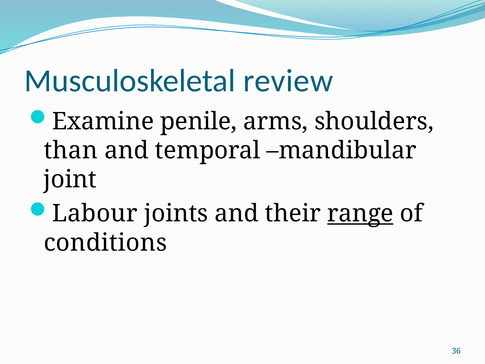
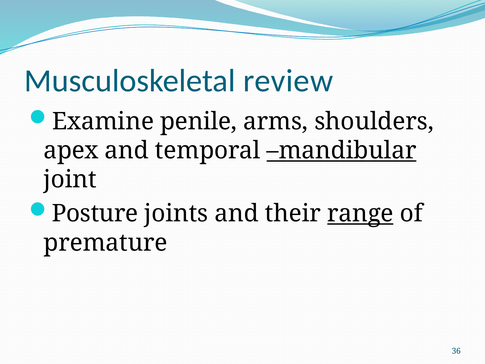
than: than -> apex (71, 150)
mandibular underline: none -> present (342, 150)
Labour: Labour -> Posture (95, 213)
conditions: conditions -> premature (106, 243)
